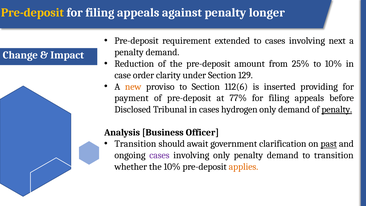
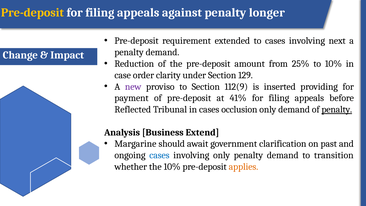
new colour: orange -> purple (133, 87)
112(6: 112(6 -> 112(9 (236, 87)
77%: 77% -> 41% (238, 98)
Disclosed: Disclosed -> Reflected (133, 109)
hydrogen: hydrogen -> occlusion (239, 109)
Officer: Officer -> Extend (202, 132)
Transition: Transition -> Margarine (135, 144)
past underline: present -> none (329, 144)
cases colour: purple -> blue (159, 155)
